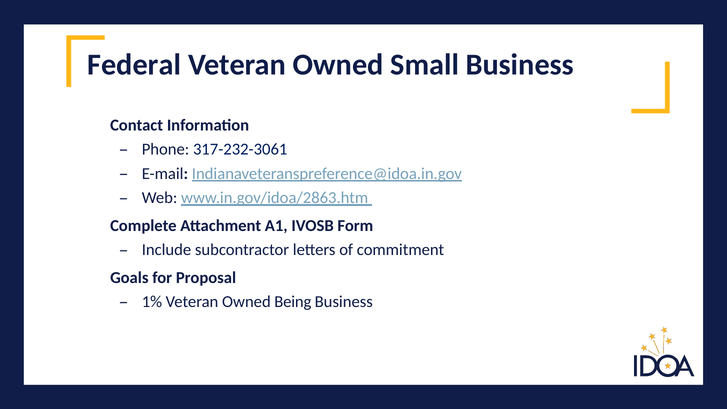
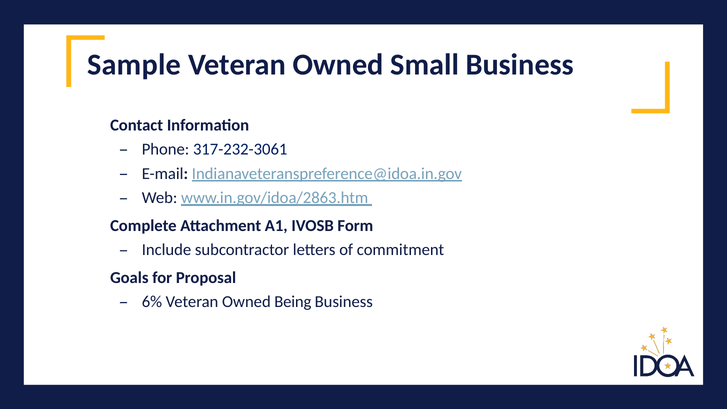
Federal: Federal -> Sample (134, 65)
1%: 1% -> 6% (152, 302)
